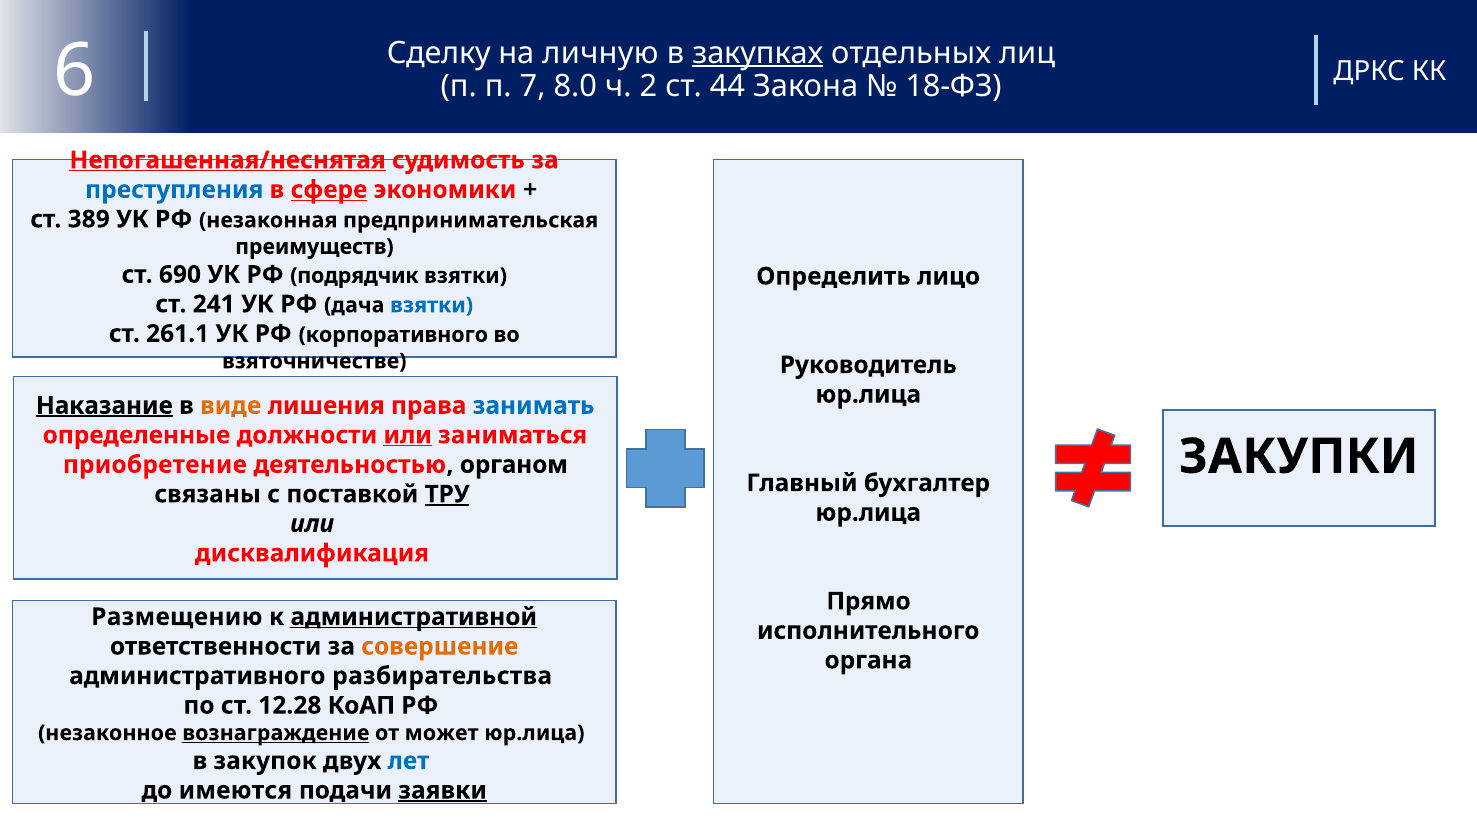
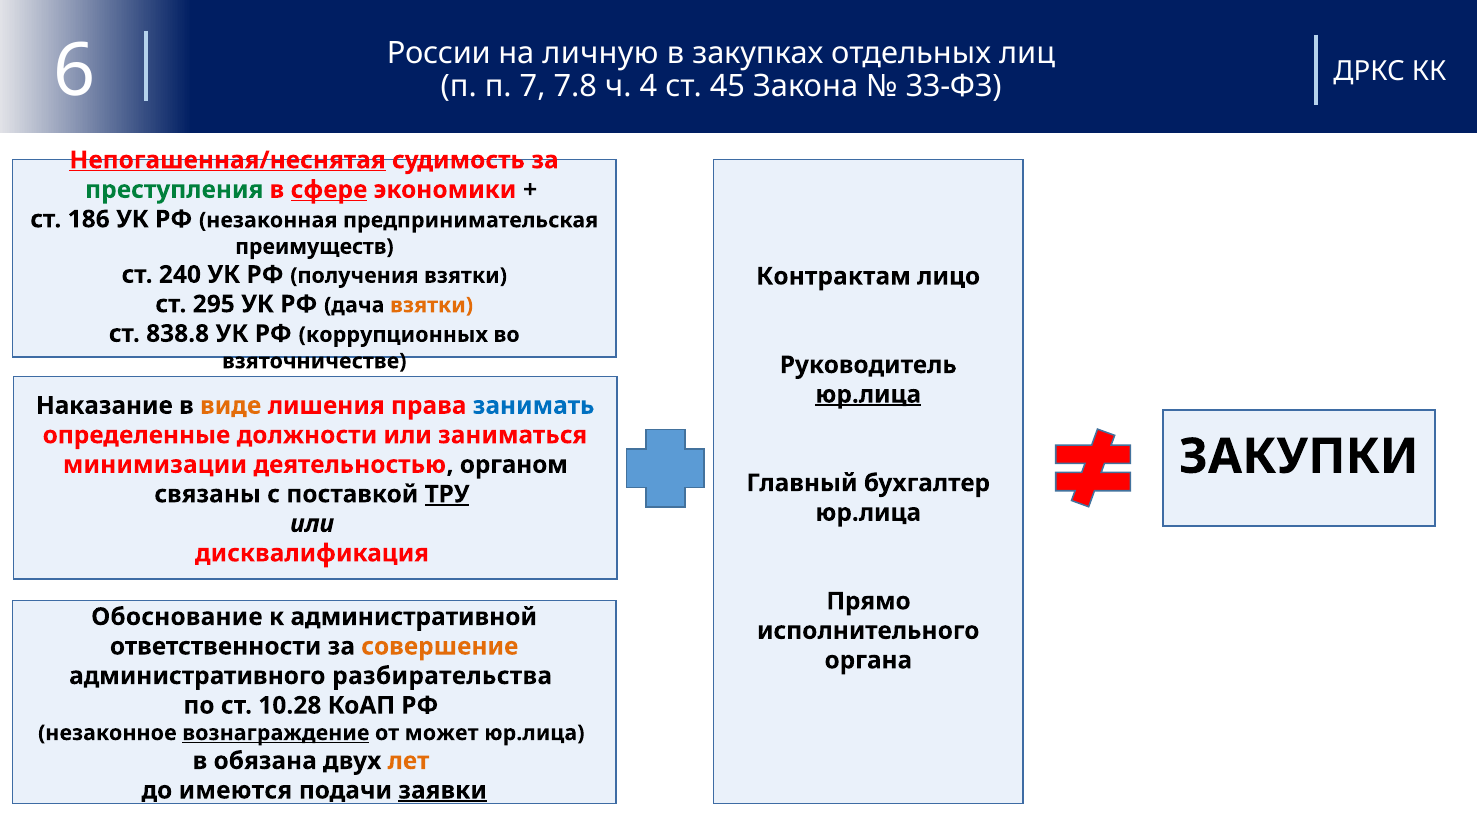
Сделку: Сделку -> России (439, 53)
закупках underline: present -> none (758, 53)
8.0: 8.0 -> 7.8 (575, 86)
2: 2 -> 4 (648, 86)
44: 44 -> 45 (727, 86)
18-ФЗ: 18-ФЗ -> 33-ФЗ (954, 86)
преступления colour: blue -> green (174, 190)
389: 389 -> 186 (89, 219)
690: 690 -> 240 (180, 275)
подрядчик: подрядчик -> получения (354, 276)
Определить: Определить -> Контрактам (834, 276)
241: 241 -> 295 (214, 304)
взятки colour: blue -> orange (432, 305)
261.1: 261.1 -> 838.8 (178, 334)
корпоративного: корпоративного -> коррупционных (393, 335)
юр.лица underline: none -> present (868, 394)
Наказание underline: present -> none (104, 406)
или underline: present -> none (408, 435)
приобретение: приобретение -> минимизации (155, 465)
Размещению: Размещению -> Обоснование (177, 617)
административной underline: present -> none (414, 617)
12.28: 12.28 -> 10.28 (290, 705)
закупок: закупок -> обязана (265, 761)
лет colour: blue -> orange (409, 761)
